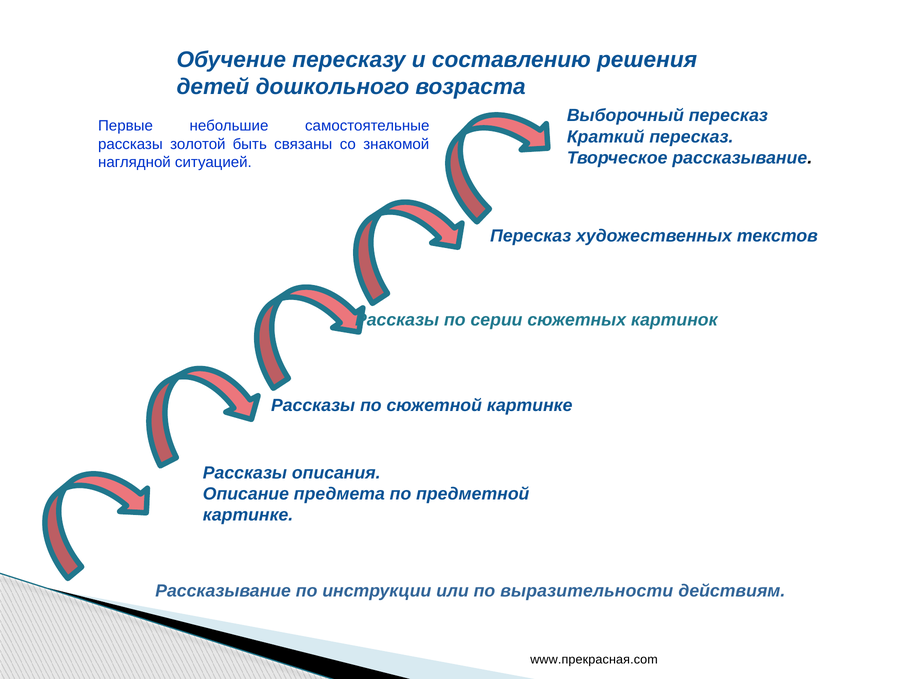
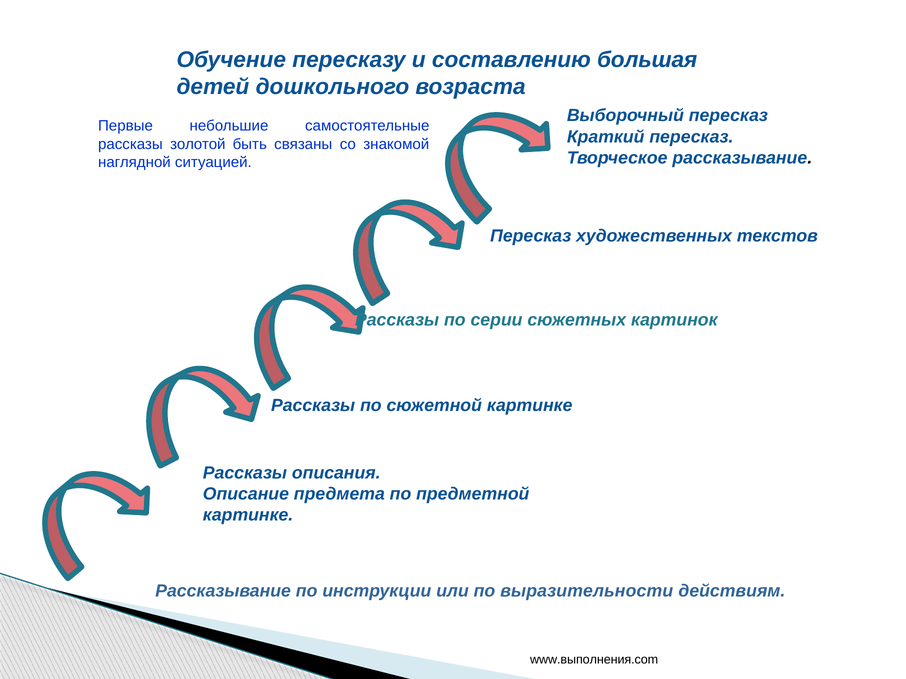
решения: решения -> большая (647, 60)
www.прекрасная.com: www.прекрасная.com -> www.выполнения.com (594, 660)
